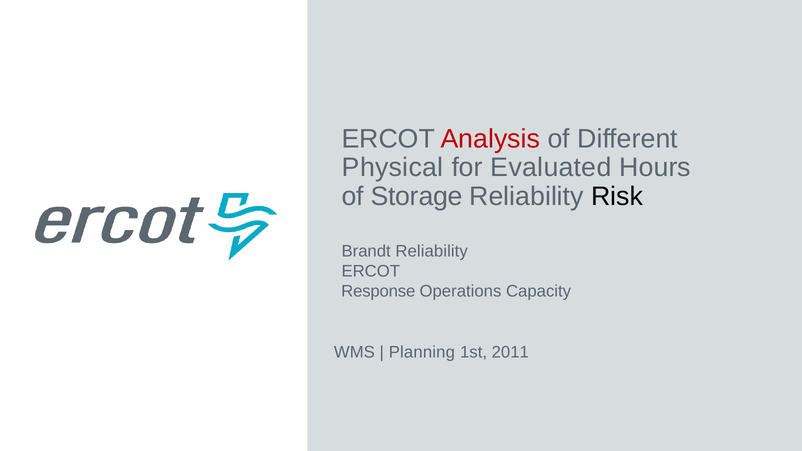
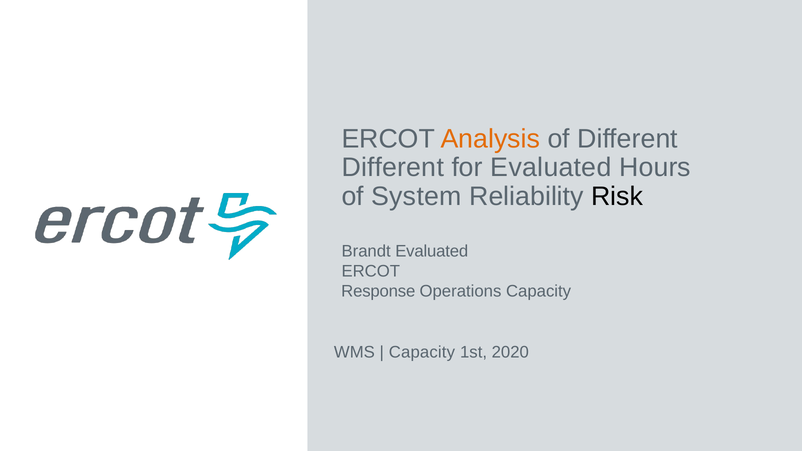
Analysis colour: red -> orange (490, 139)
Physical: Physical -> Different (393, 168)
Storage: Storage -> System (416, 197)
Brandt Reliability: Reliability -> Evaluated (432, 251)
Planning: Planning -> Capacity (422, 353)
2011: 2011 -> 2020 (510, 353)
